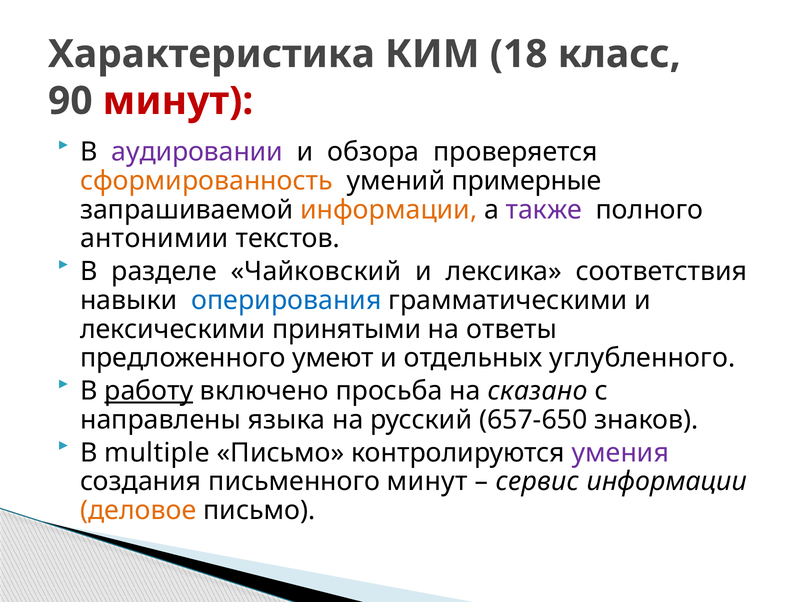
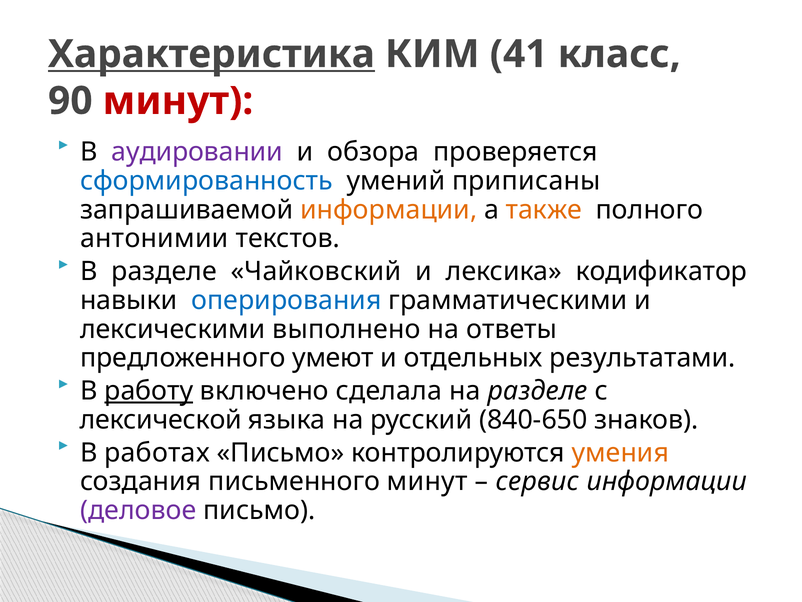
Характеристика underline: none -> present (211, 54)
18: 18 -> 41 (519, 54)
сформированность colour: orange -> blue (206, 181)
примерные: примерные -> приписаны (526, 181)
также colour: purple -> orange (544, 210)
соответствия: соответствия -> кодификатор (661, 271)
принятыми: принятыми -> выполнено (347, 329)
углубленного: углубленного -> результатами (642, 358)
просьба: просьба -> сделала (389, 391)
на сказано: сказано -> разделе (538, 391)
направлены: направлены -> лексической (161, 419)
657-650: 657-650 -> 840-650 (533, 419)
multiple: multiple -> работах (157, 452)
умения colour: purple -> orange (620, 452)
деловое colour: orange -> purple (138, 510)
